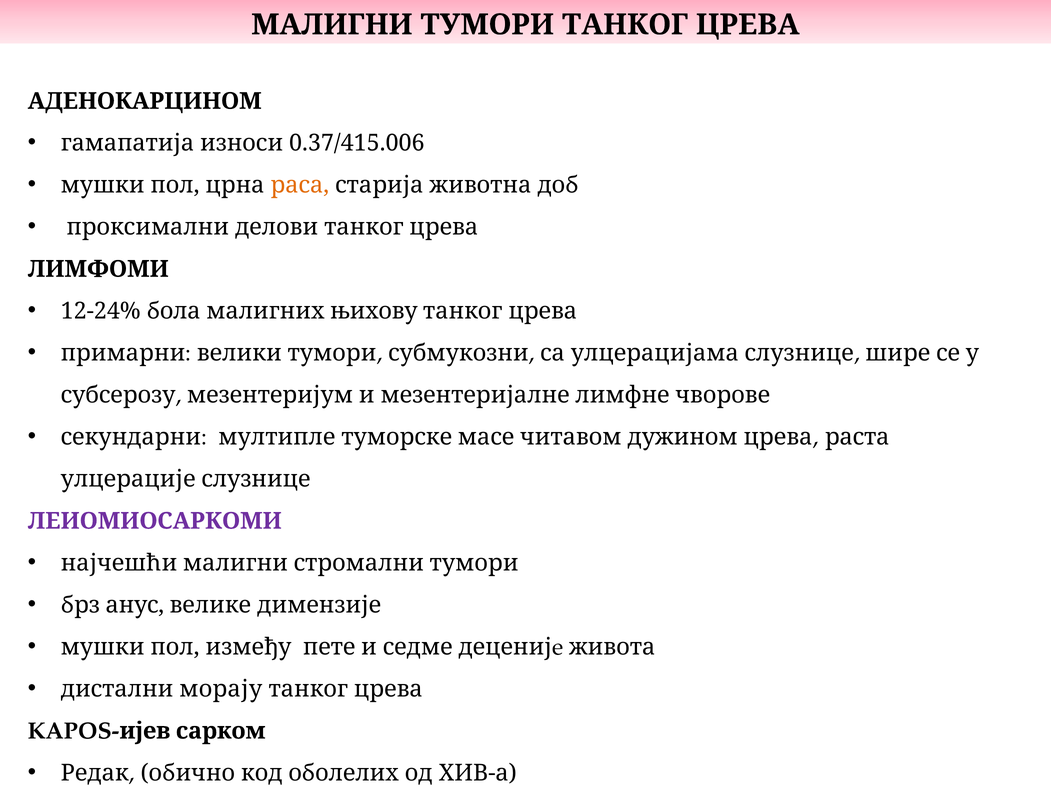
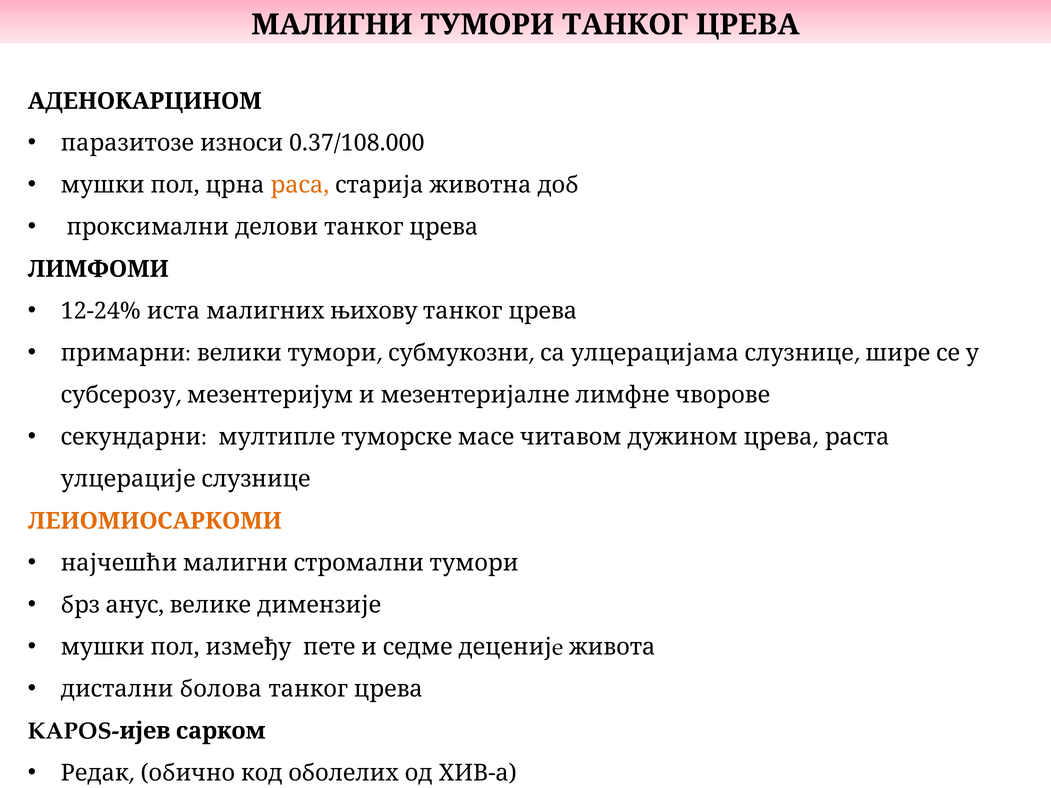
гамапатија: гамапатија -> паразитозе (127, 143)
0.37/415.006: 0.37/415.006 -> 0.37/108.000 (357, 143)
бола: бола -> иста (173, 311)
ЛЕИОМИОСАРКОМИ colour: purple -> orange (155, 521)
морају: морају -> болова (221, 689)
